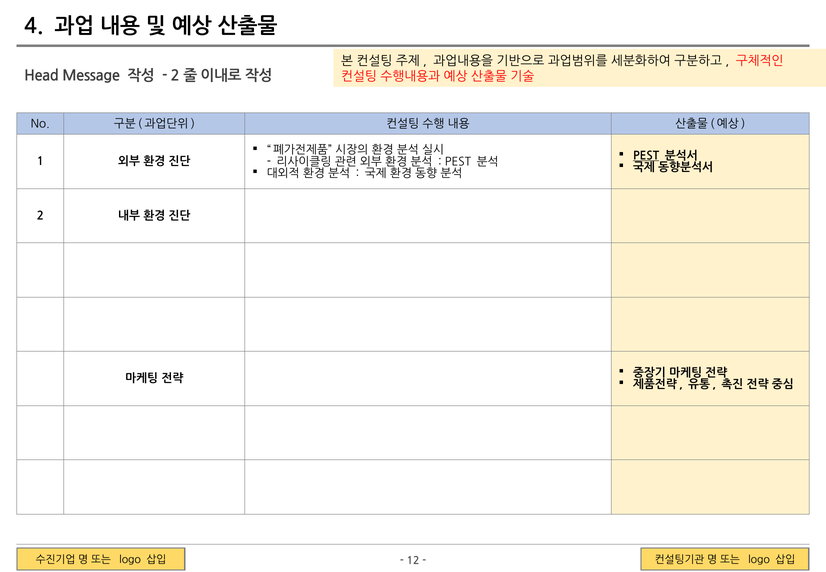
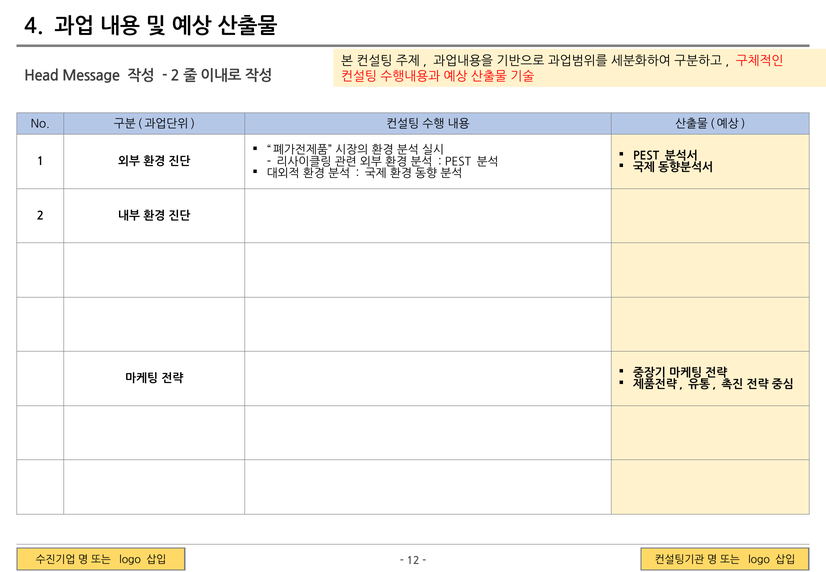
PEST underline: present -> none (646, 156)
